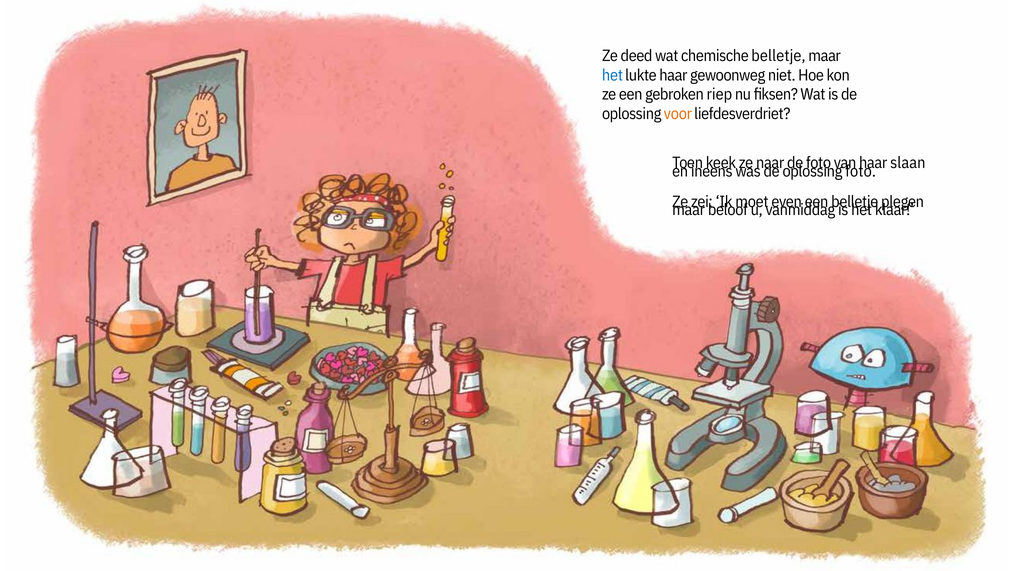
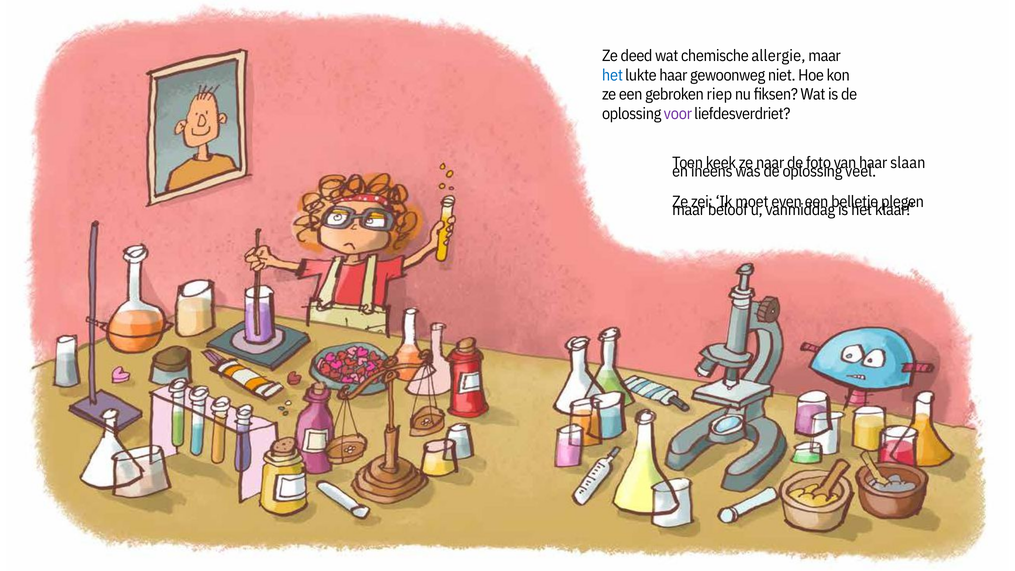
chemische belletje: belletje -> allergie (778, 56)
voor colour: orange -> purple (678, 114)
foto: foto -> veel (861, 171)
